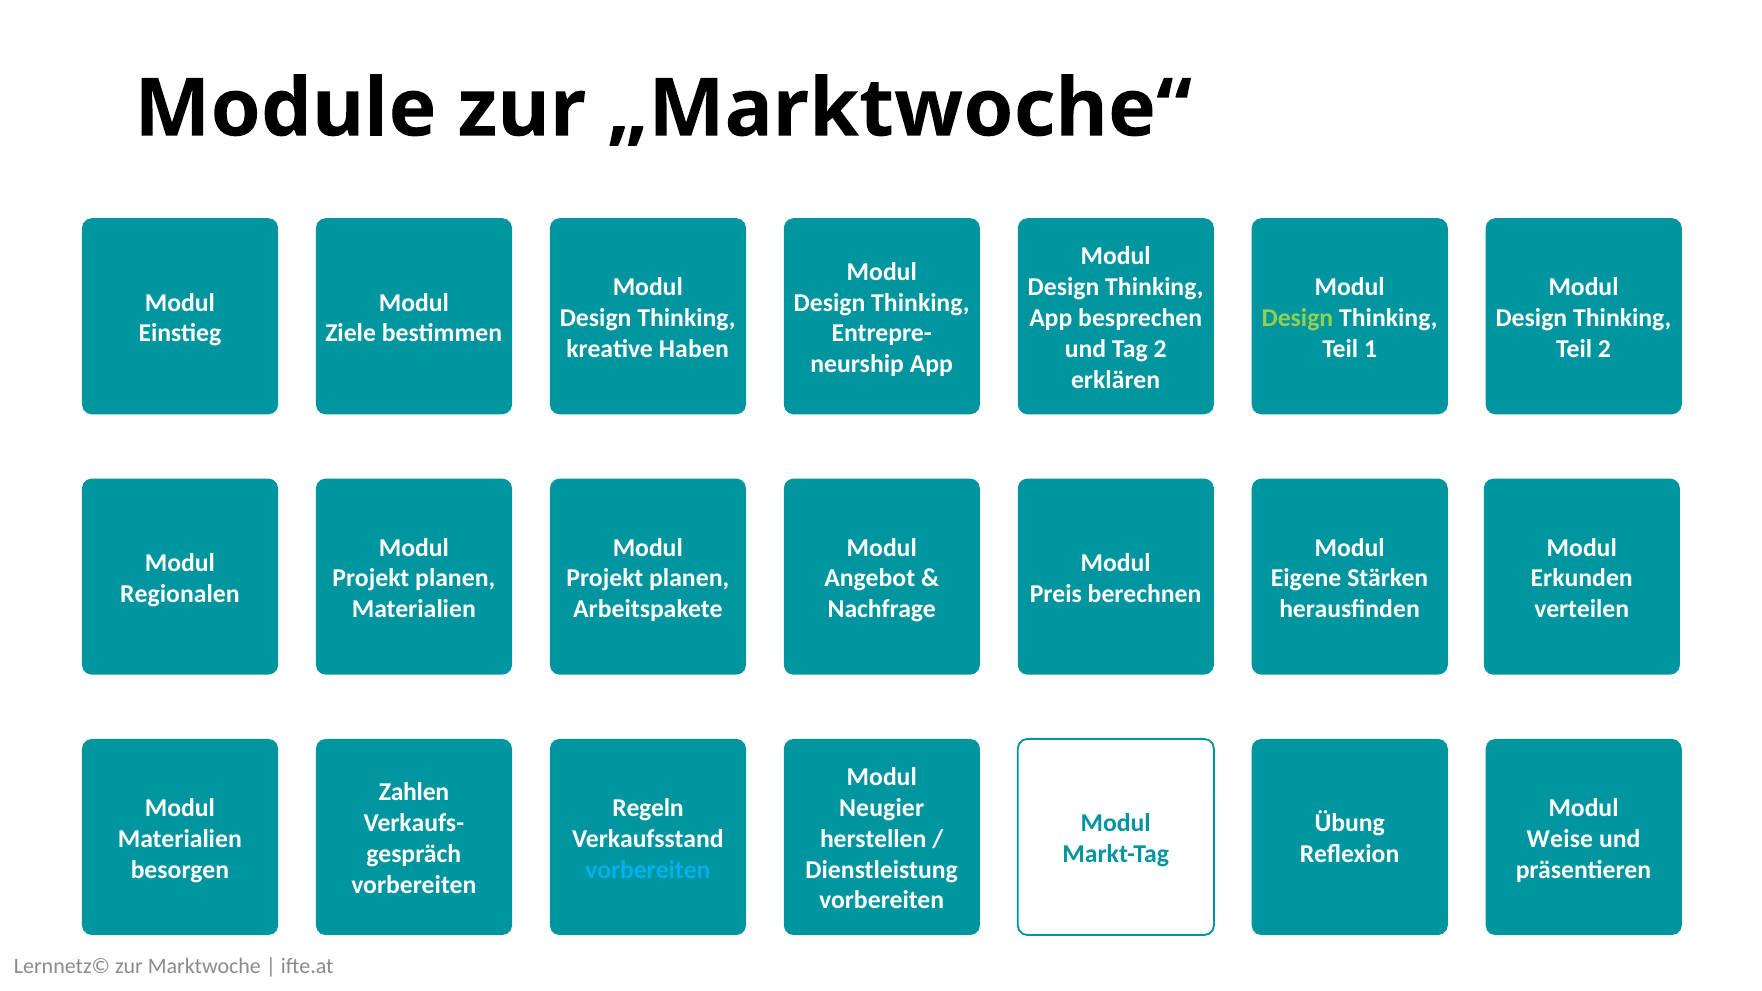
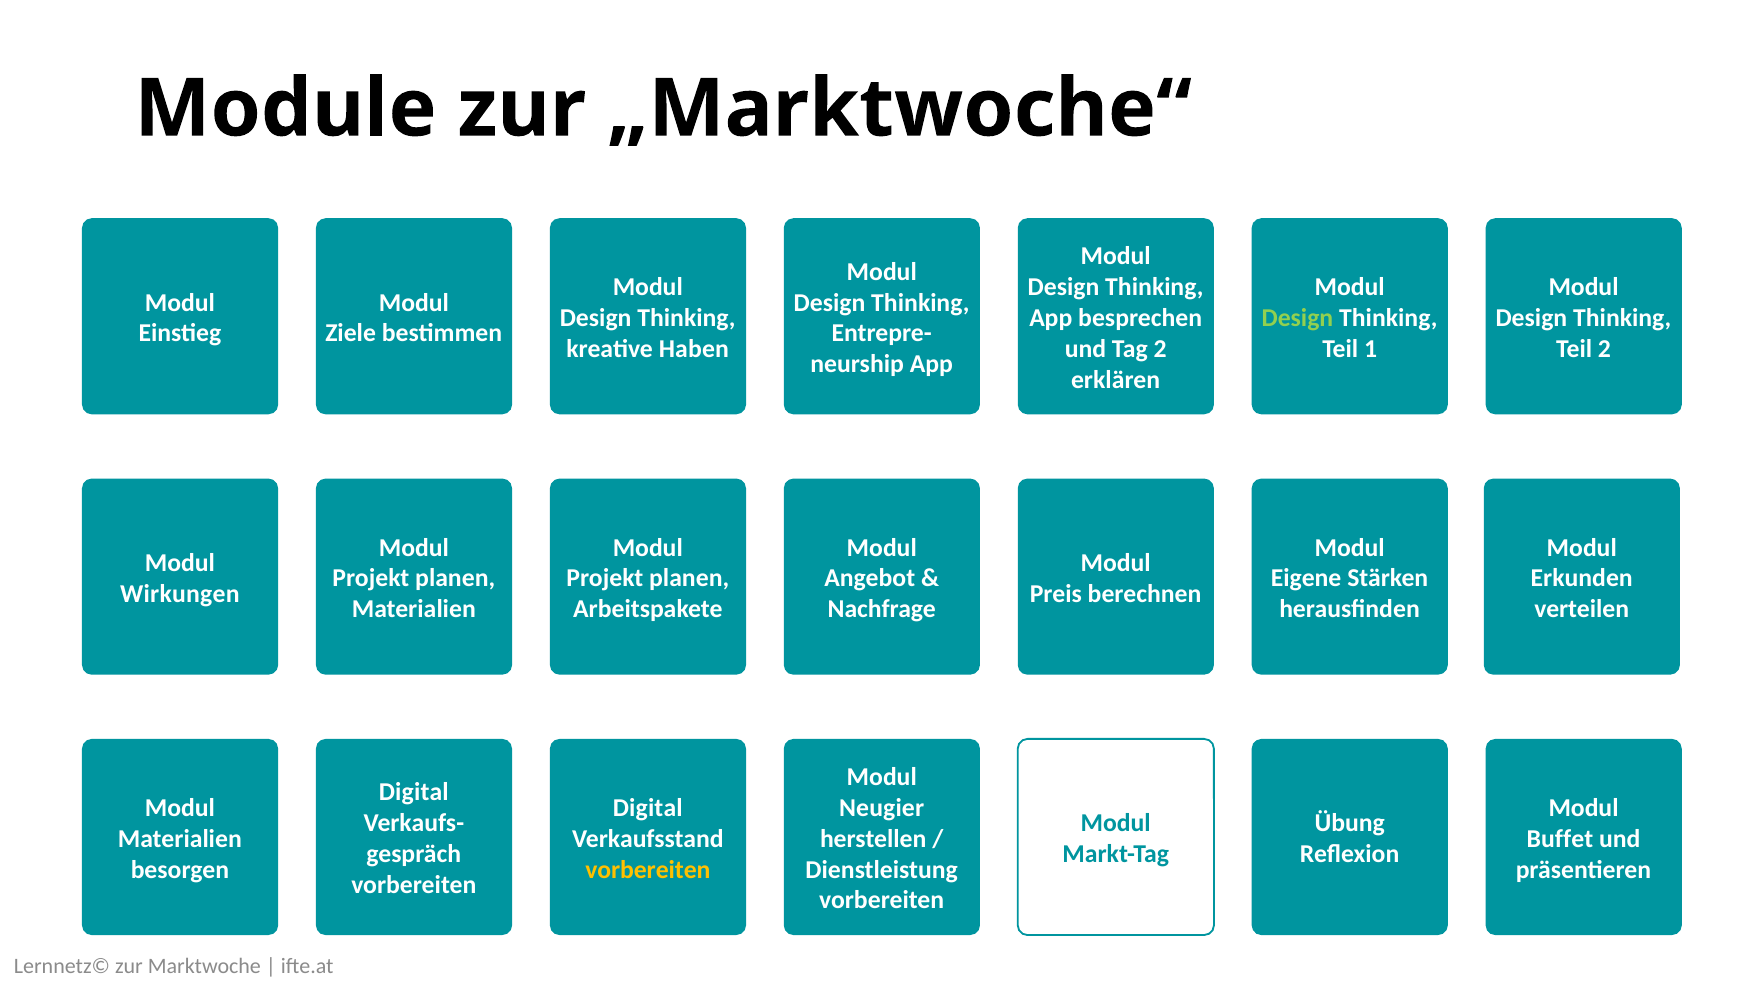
Regionalen: Regionalen -> Wirkungen (180, 594)
Zahlen: Zahlen -> Digital (414, 793)
Regeln: Regeln -> Digital (648, 808)
Weise: Weise -> Buffet (1560, 839)
vorbereiten colour: light blue -> yellow (648, 870)
